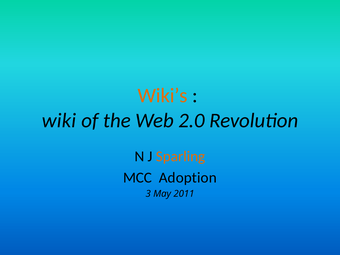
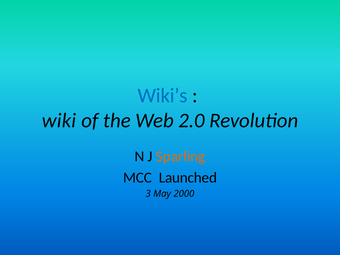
Wiki’s colour: orange -> blue (163, 96)
Adoption: Adoption -> Launched (188, 178)
2011: 2011 -> 2000 (184, 194)
